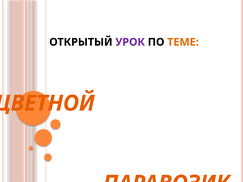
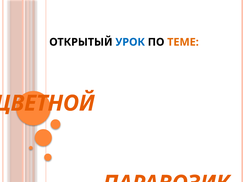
УРОК colour: purple -> blue (130, 42)
